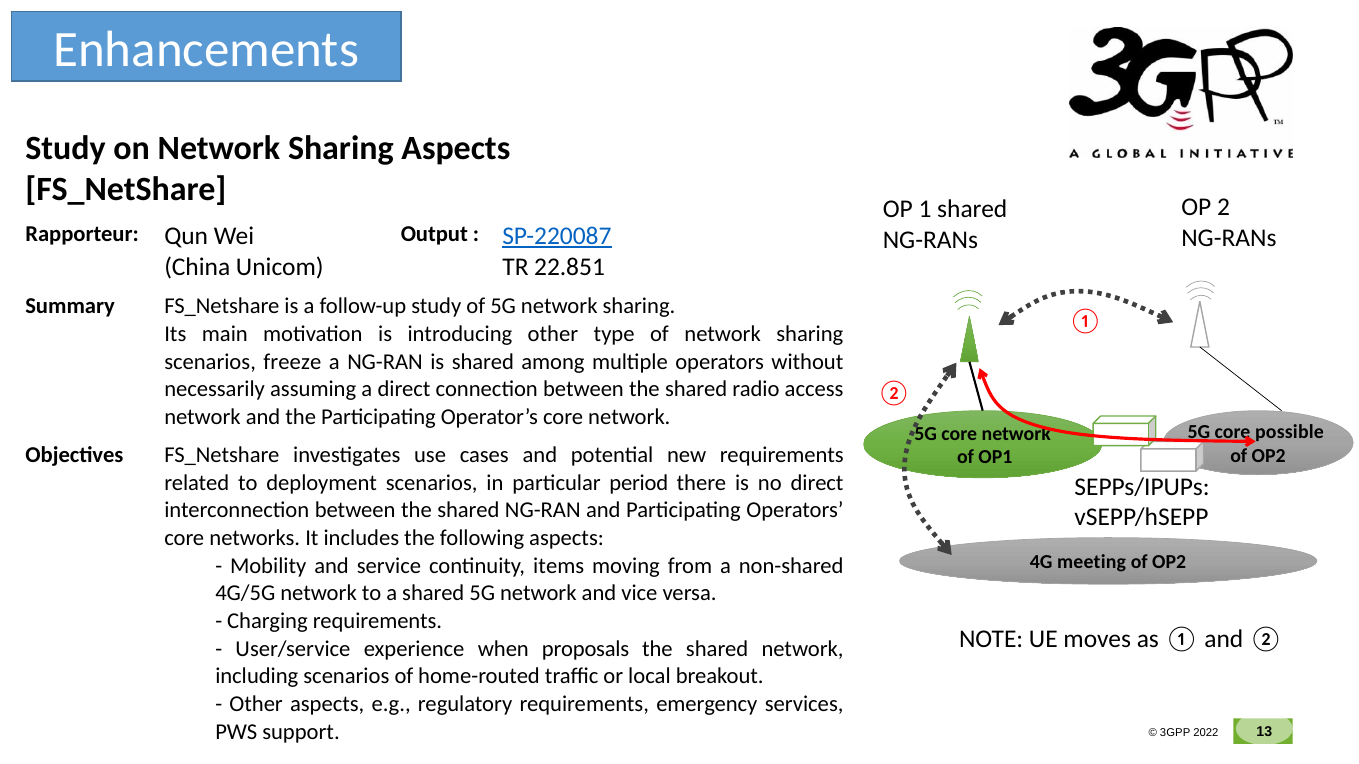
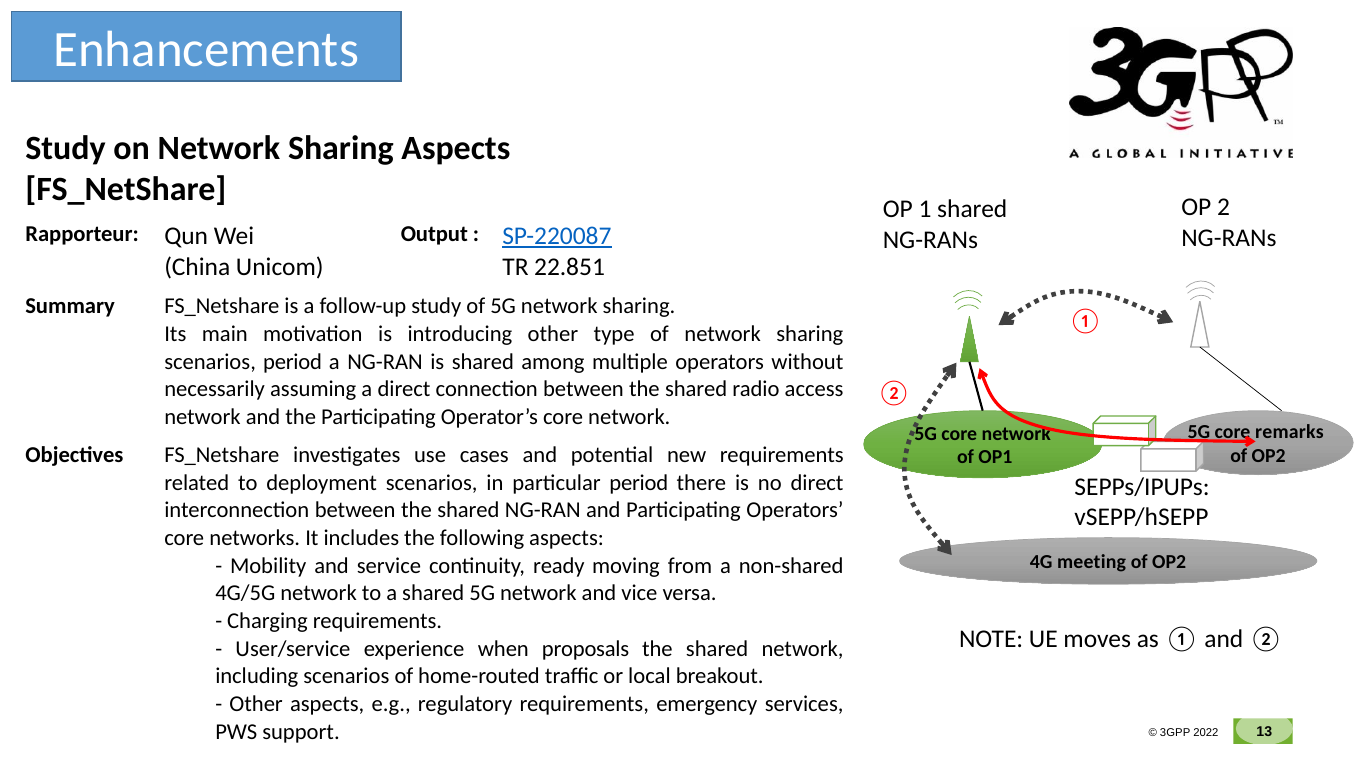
scenarios freeze: freeze -> period (293, 362)
possible: possible -> remarks (1289, 432)
items: items -> ready (559, 566)
